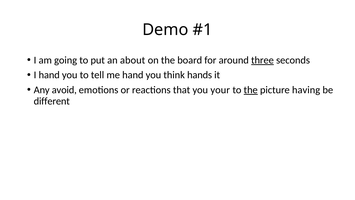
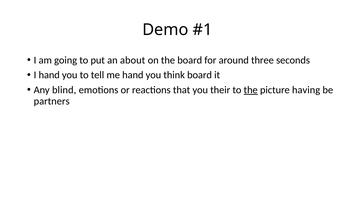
three underline: present -> none (262, 60)
think hands: hands -> board (200, 75)
avoid: avoid -> blind (64, 90)
your: your -> their (220, 90)
different: different -> partners (52, 101)
